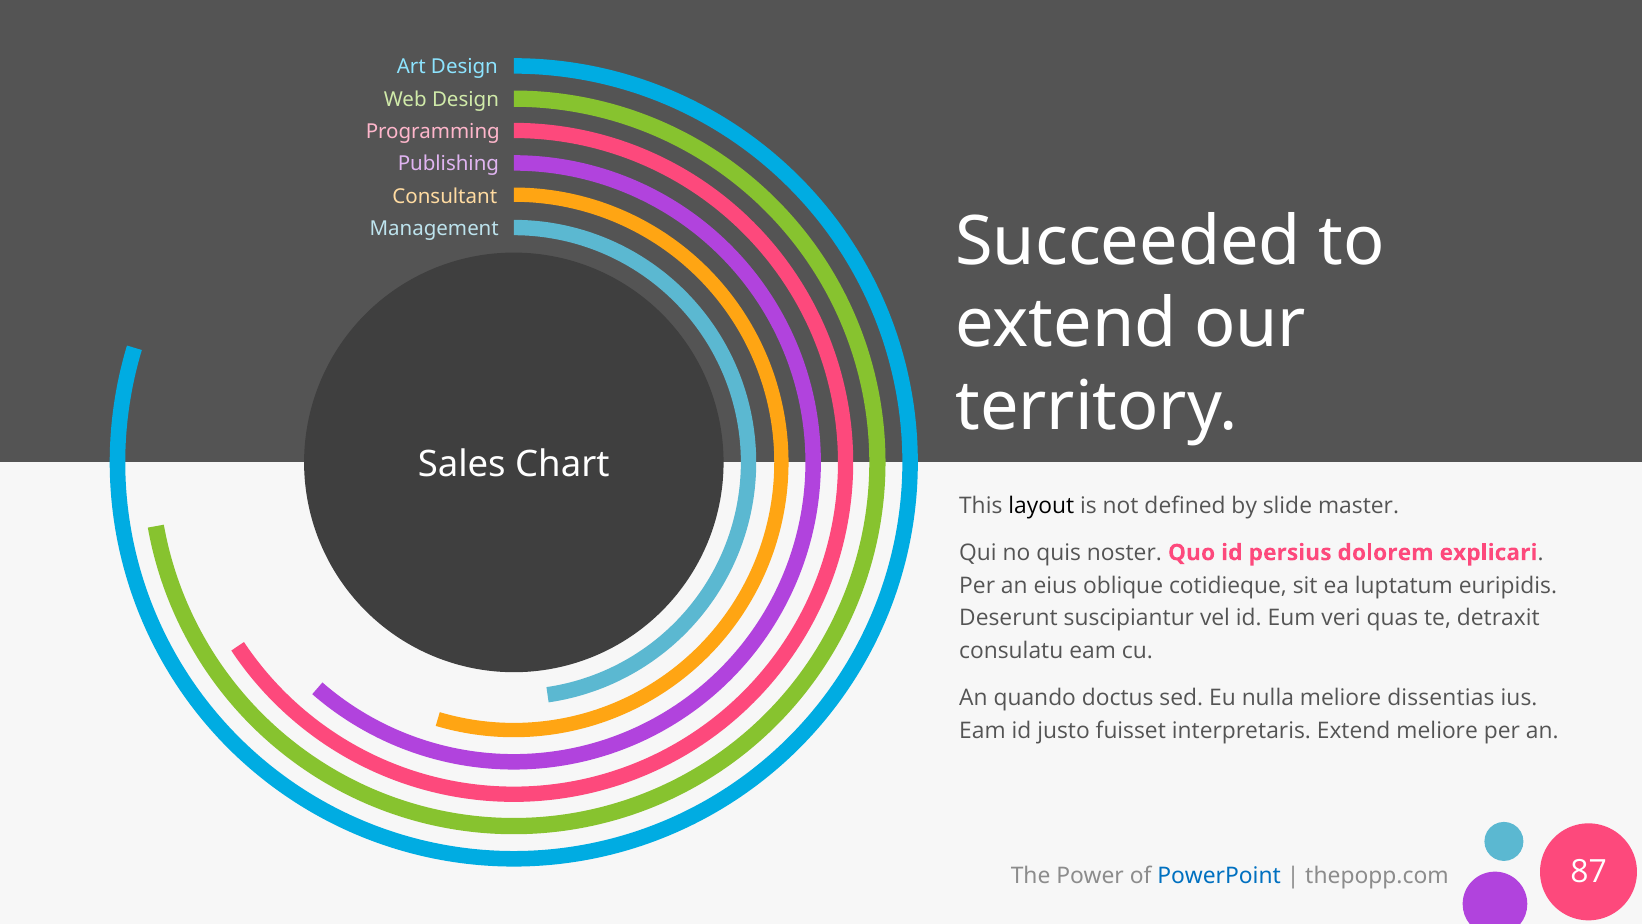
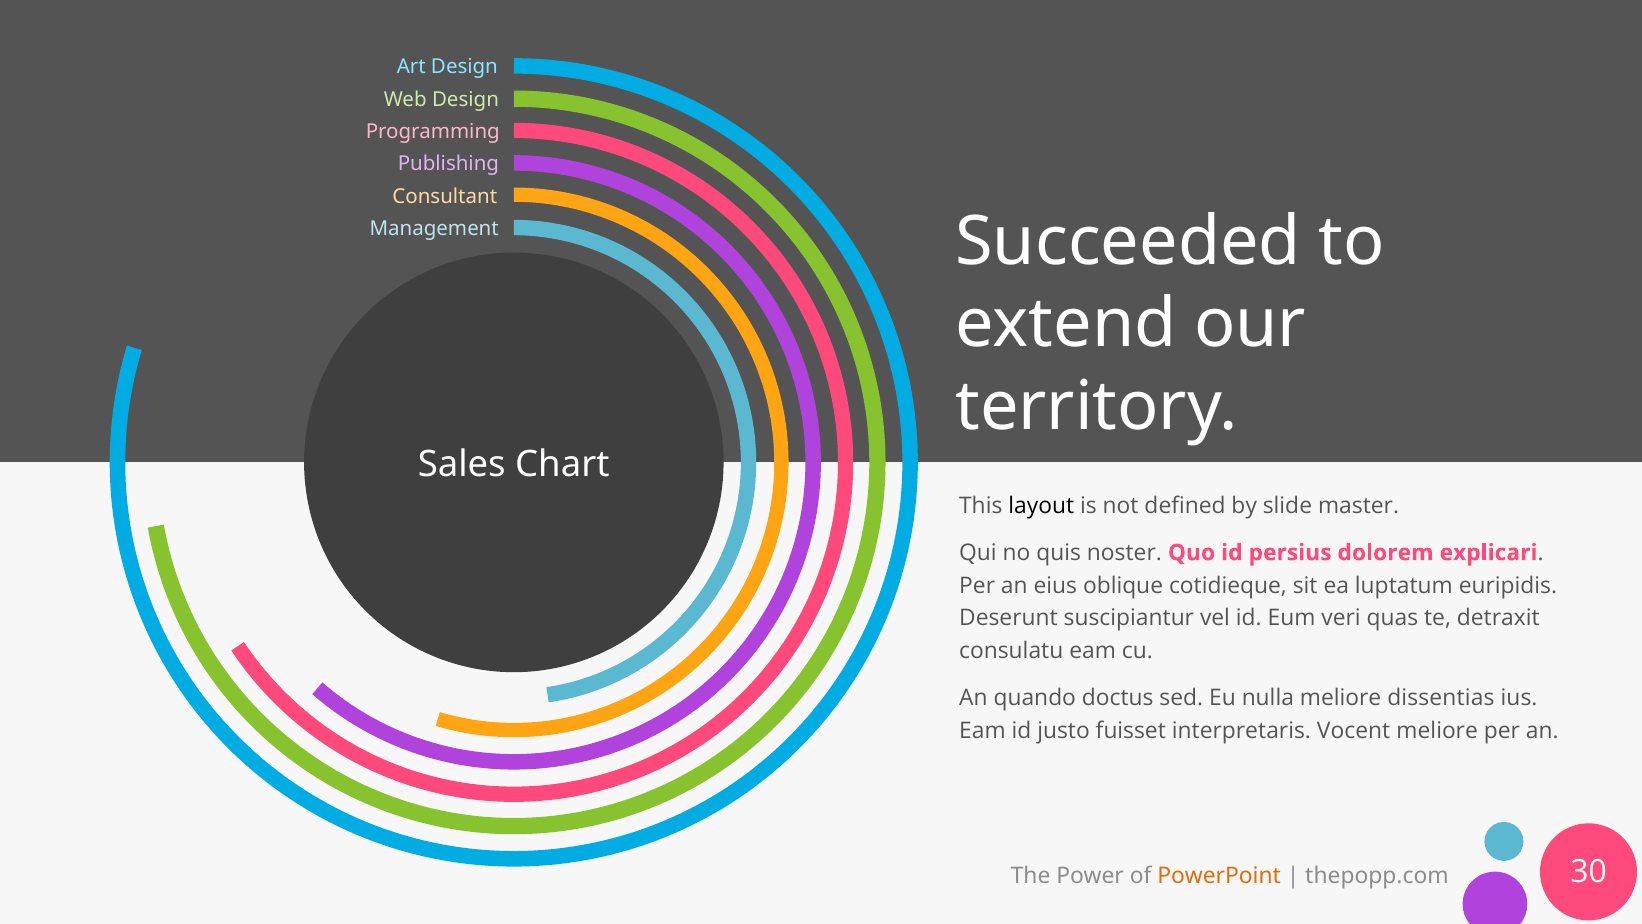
interpretaris Extend: Extend -> Vocent (1354, 730)
PowerPoint colour: blue -> orange (1219, 876)
87: 87 -> 30 (1589, 871)
